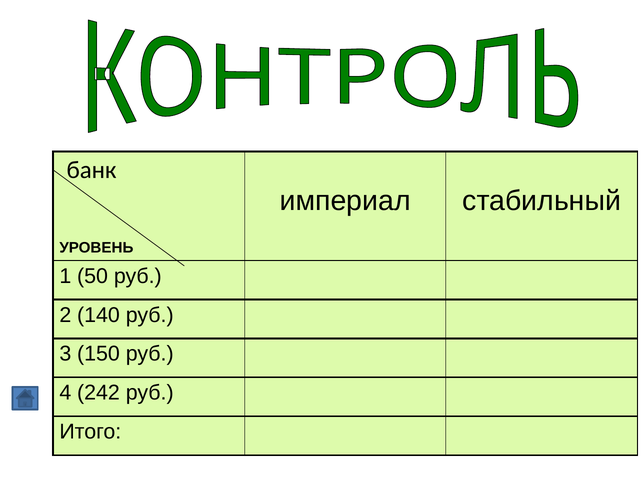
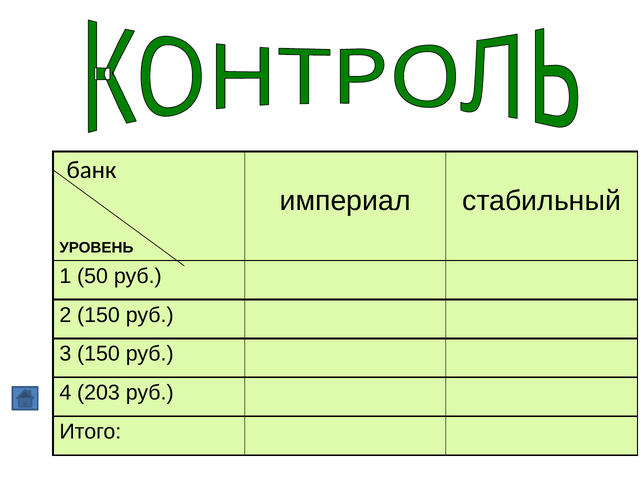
2 140: 140 -> 150 (98, 315)
242: 242 -> 203 (98, 393)
